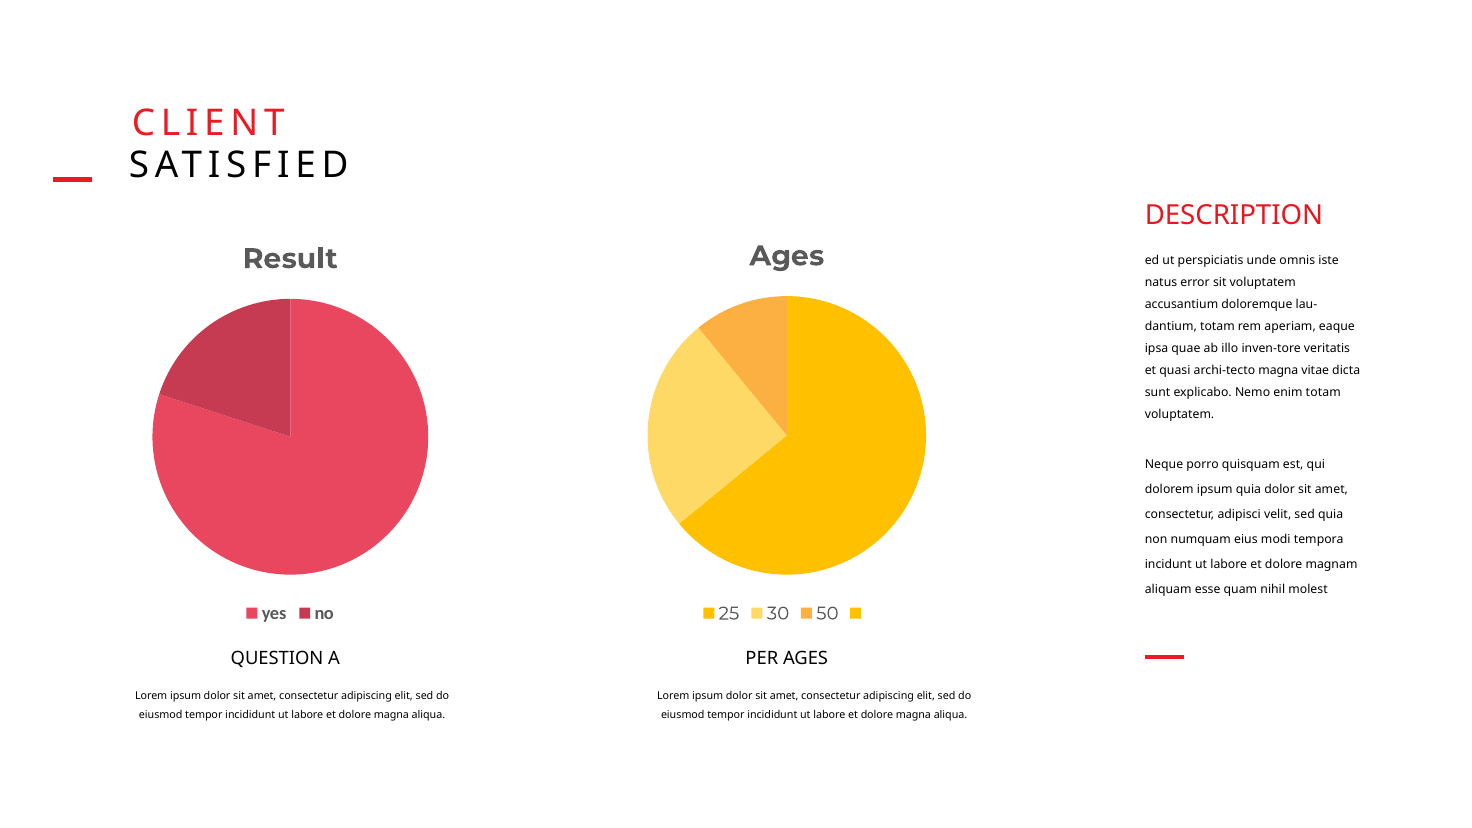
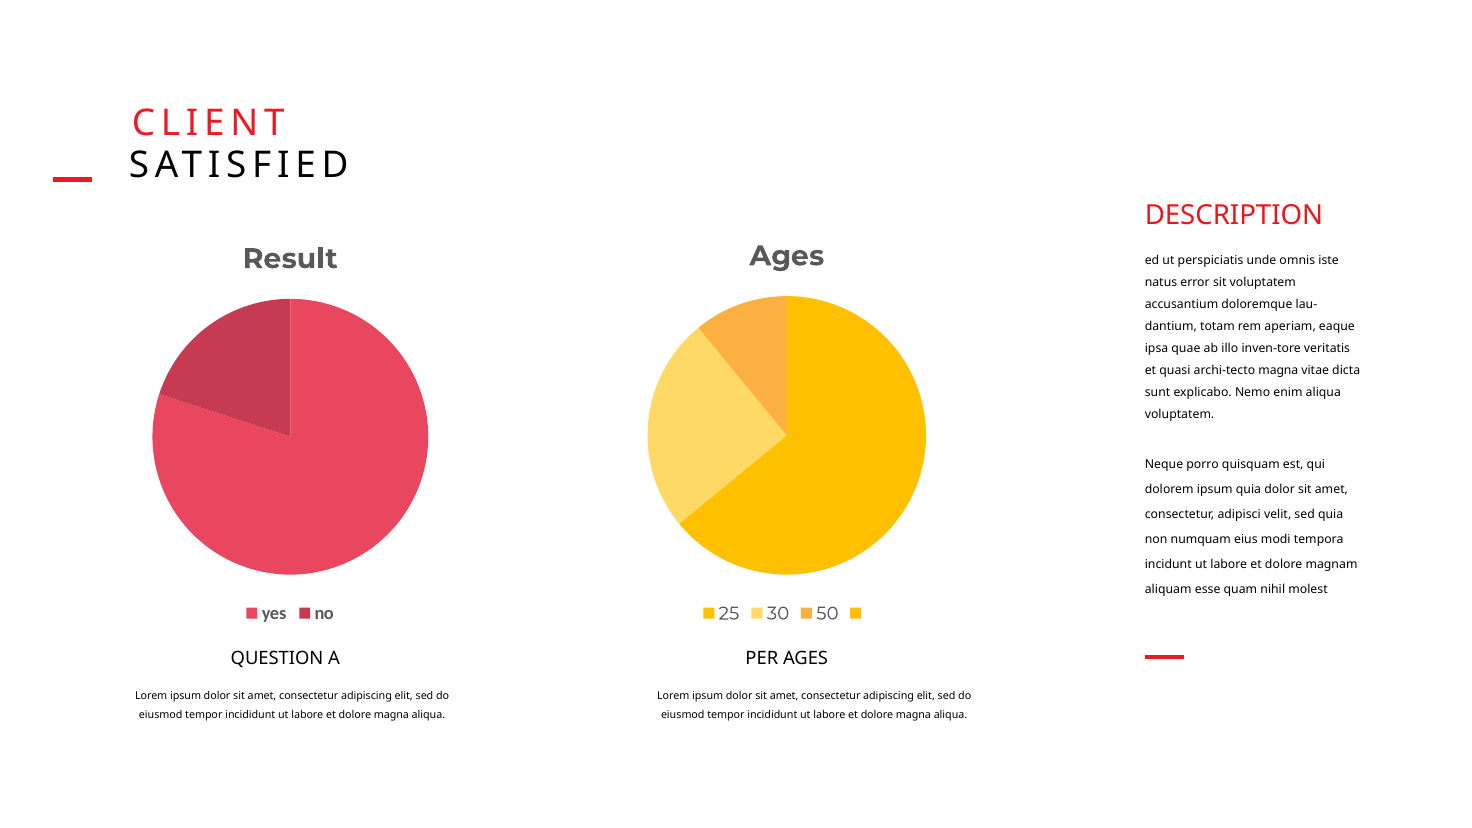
enim totam: totam -> aliqua (1323, 393)
